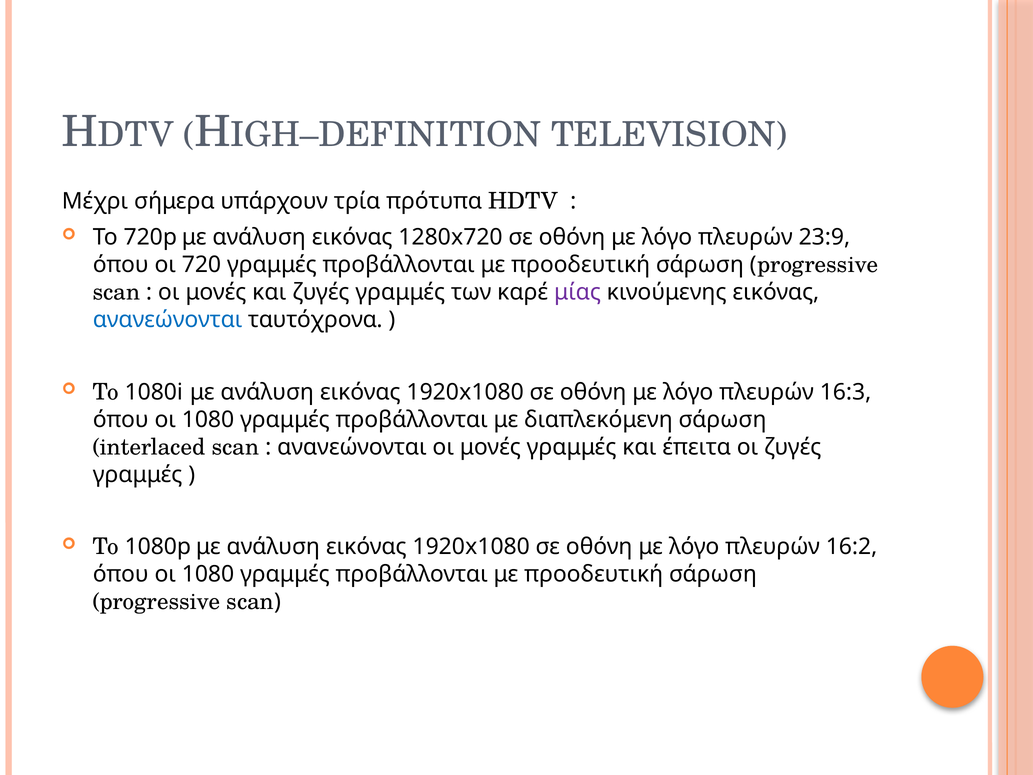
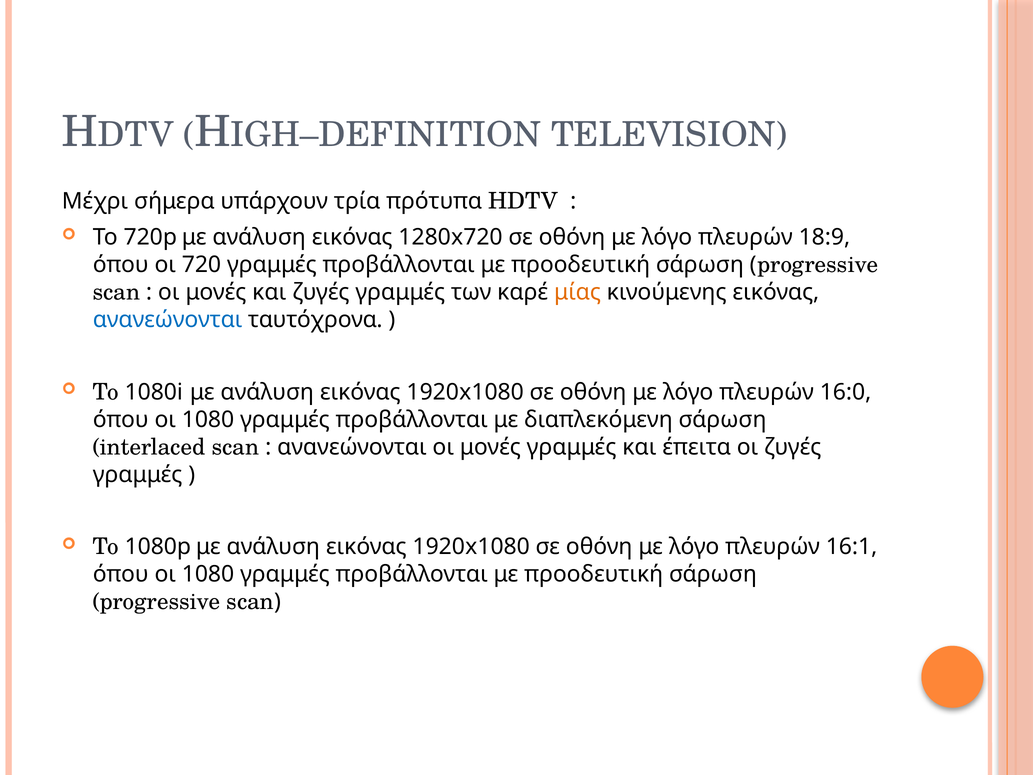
23:9: 23:9 -> 18:9 (824, 237)
μίας colour: purple -> orange (578, 292)
16:3: 16:3 -> 16:0 (846, 392)
16:2: 16:2 -> 16:1 (852, 547)
